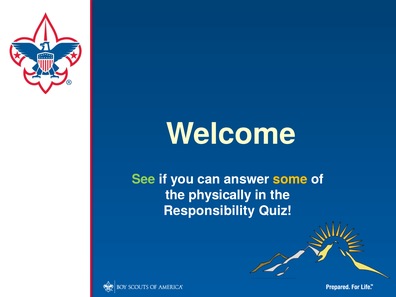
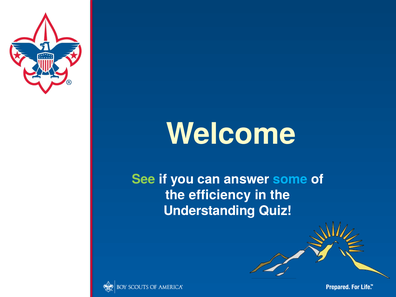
some colour: yellow -> light blue (290, 179)
physically: physically -> efficiency (220, 195)
Responsibility: Responsibility -> Understanding (209, 211)
